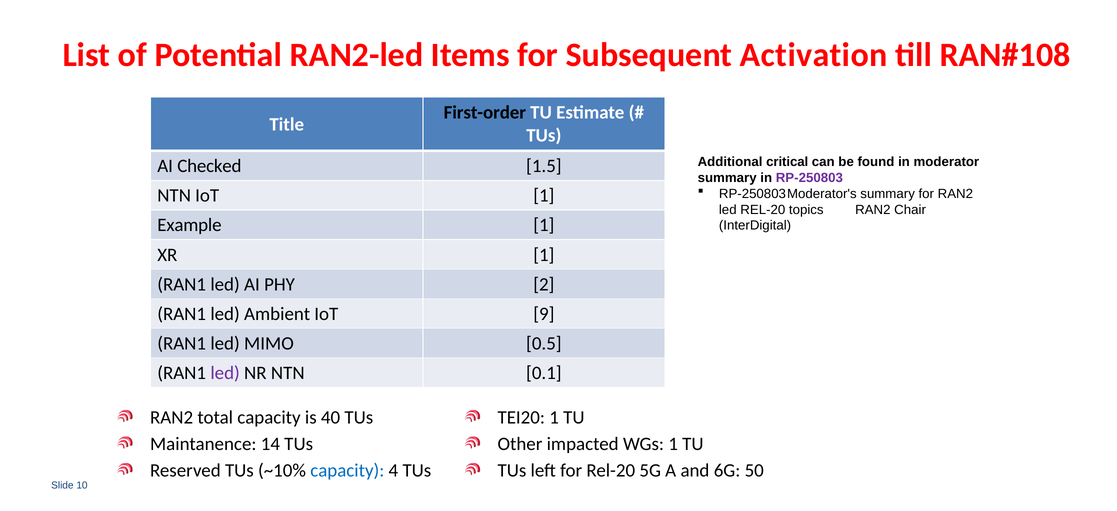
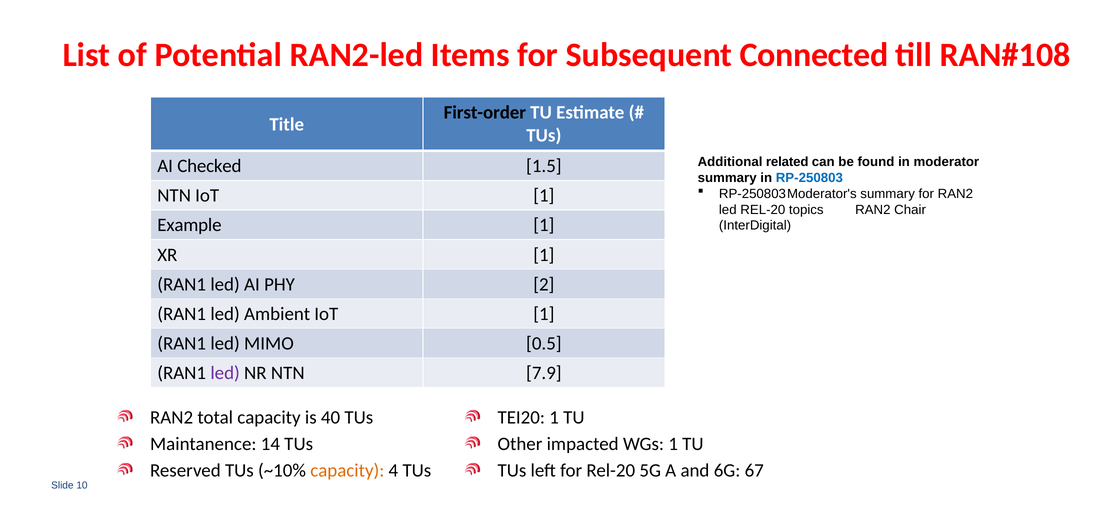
Activation: Activation -> Connected (814, 55)
critical: critical -> related (787, 162)
RP-250803 colour: purple -> blue (809, 178)
Ambient IoT 9: 9 -> 1 (544, 314)
0.1: 0.1 -> 7.9 (544, 373)
capacity colour: blue -> orange (347, 470)
50: 50 -> 67 (754, 470)
